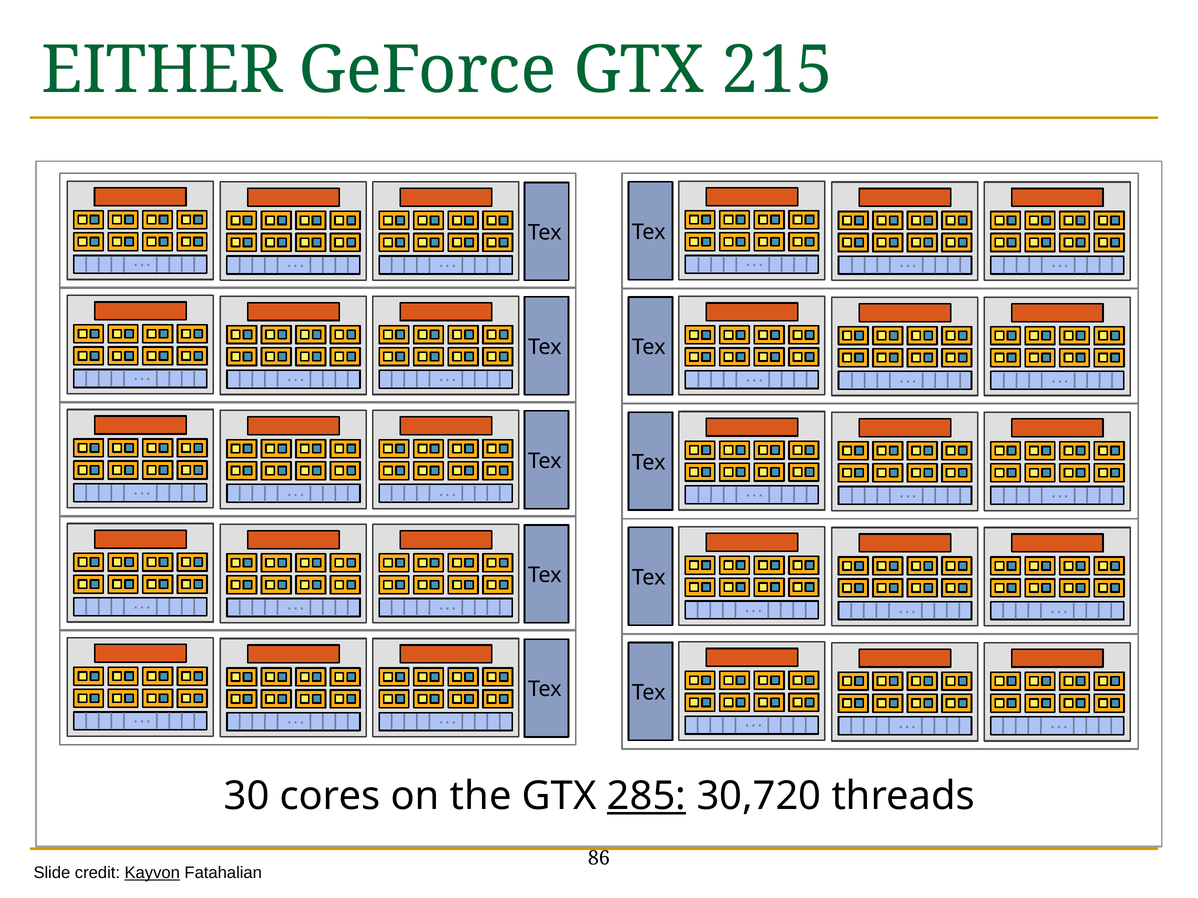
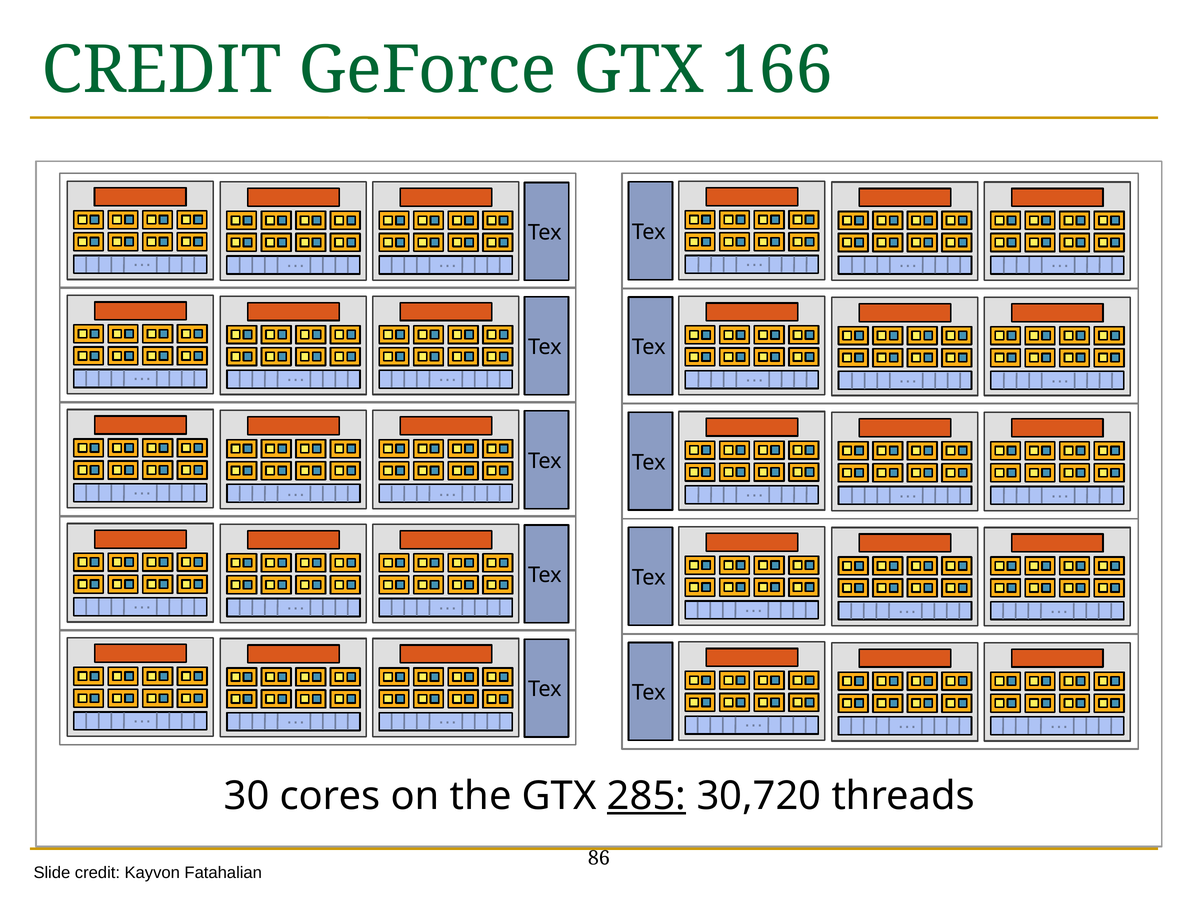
EITHER: EITHER -> CREDIT (162, 71)
215: 215 -> 166 (777, 71)
Kayvon underline: present -> none (152, 873)
